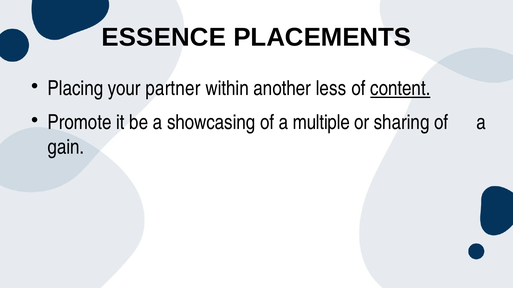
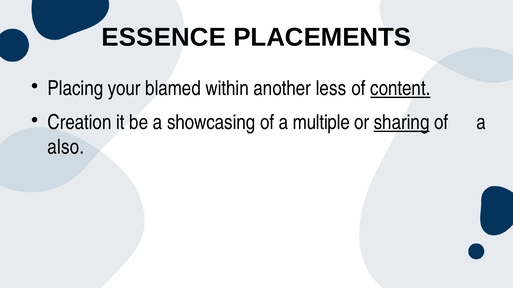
partner: partner -> blamed (173, 89)
Promote: Promote -> Creation (80, 123)
sharing underline: none -> present (402, 123)
gain: gain -> also (66, 147)
